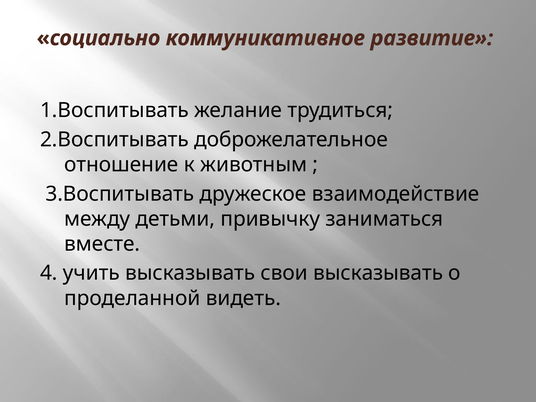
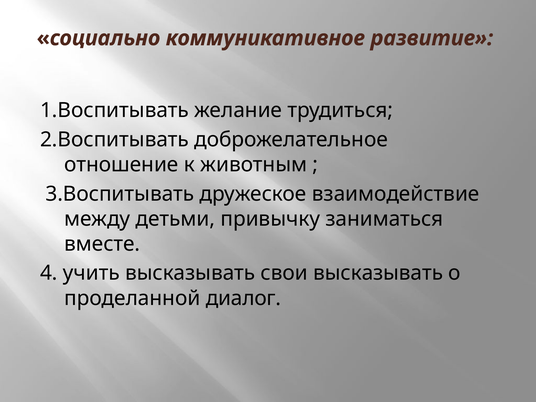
видеть: видеть -> диалог (243, 298)
